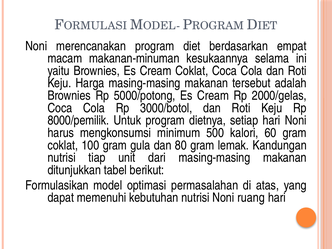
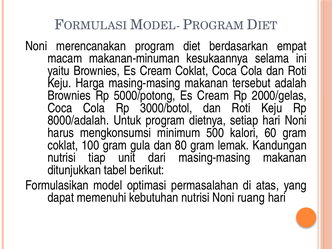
8000/pemilik: 8000/pemilik -> 8000/adalah (78, 120)
